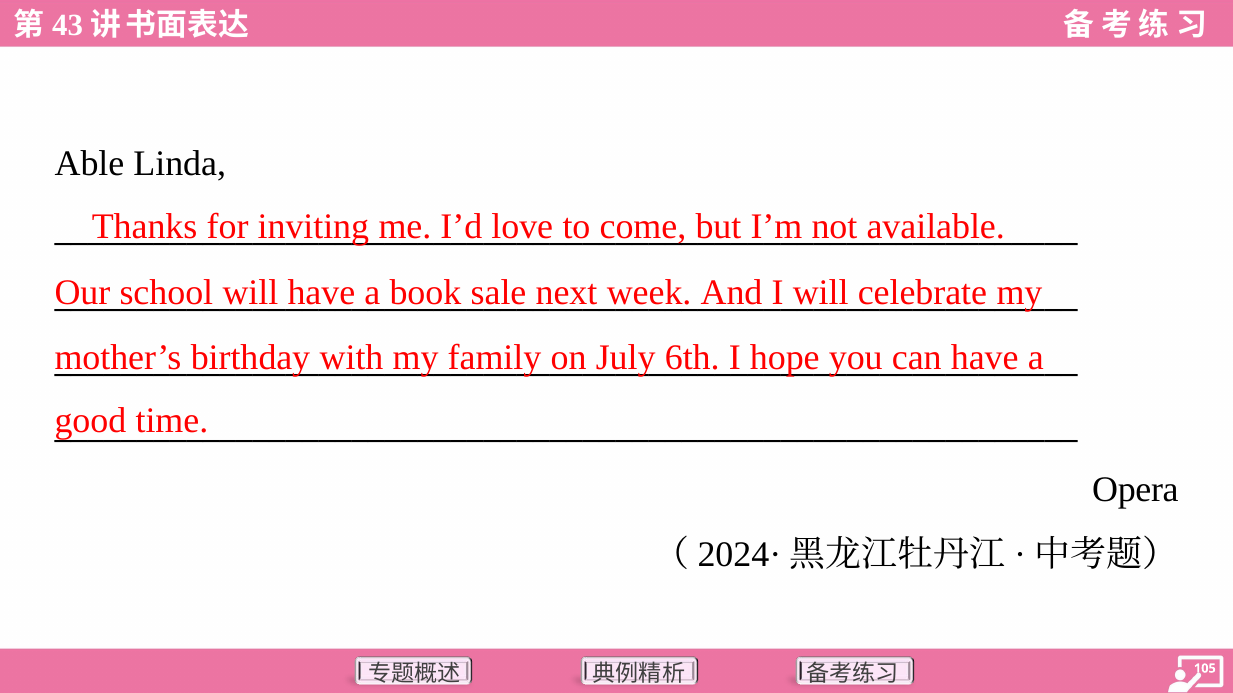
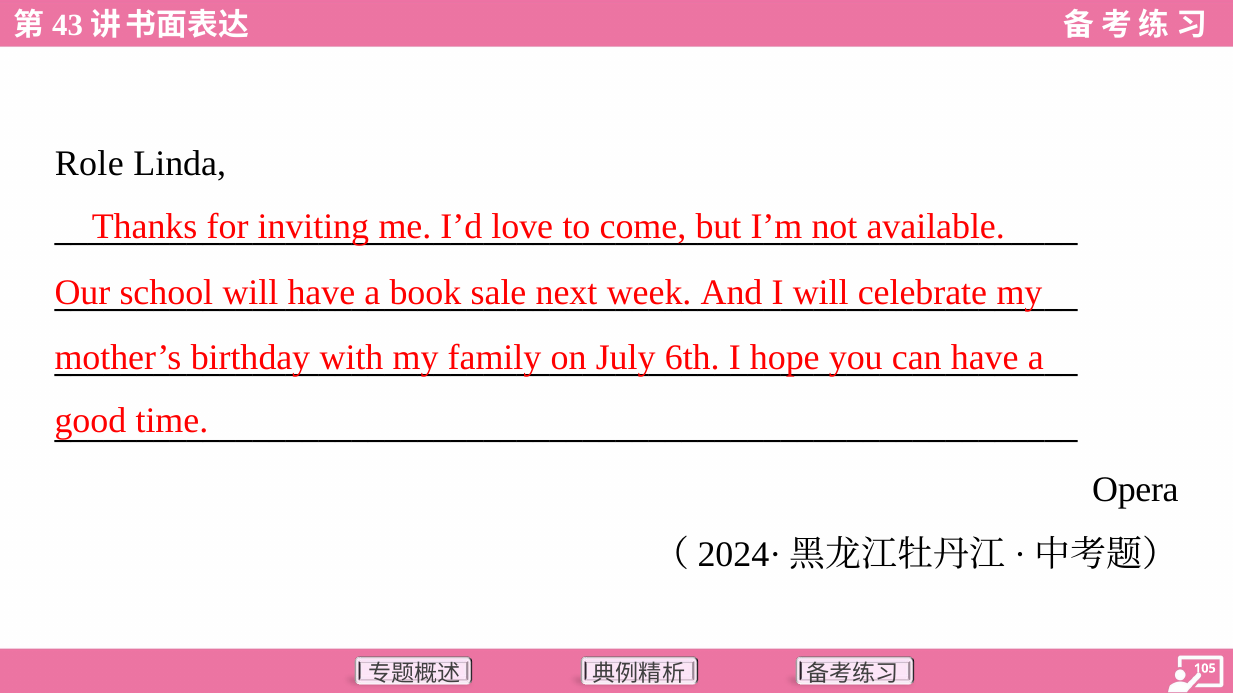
Able: Able -> Role (89, 164)
